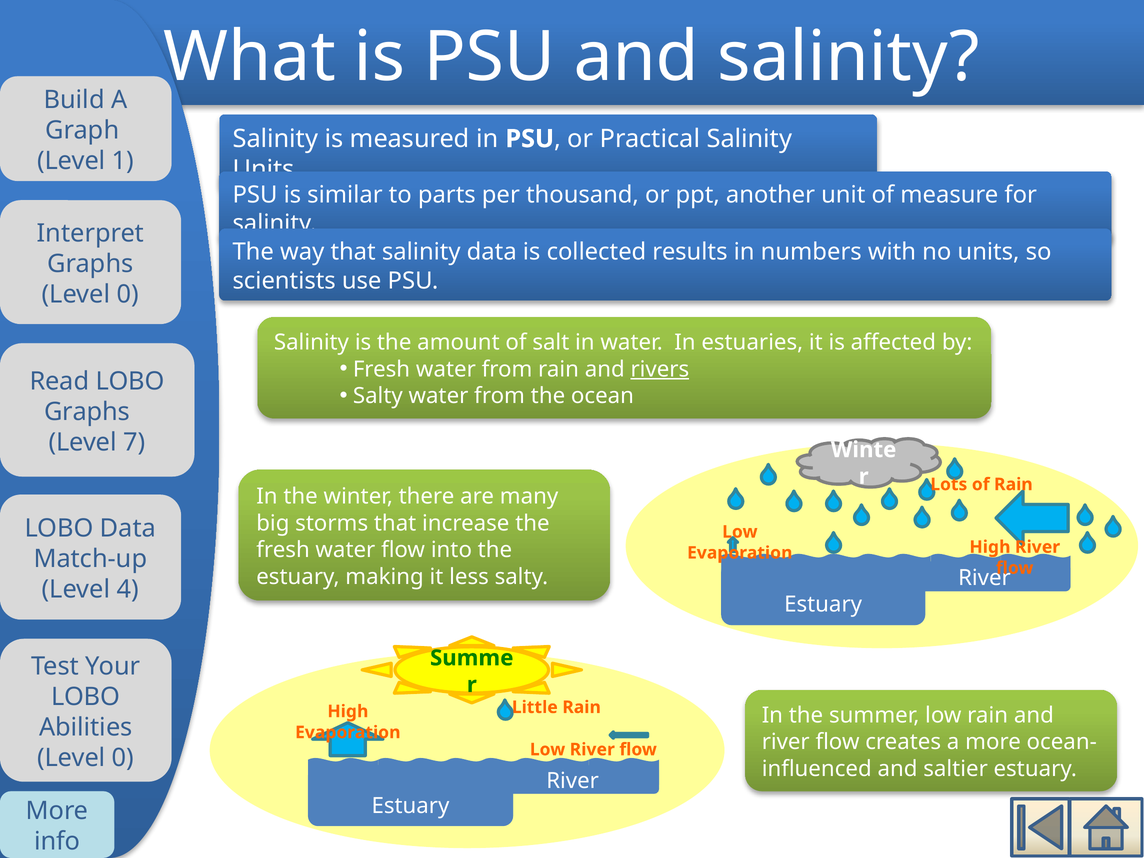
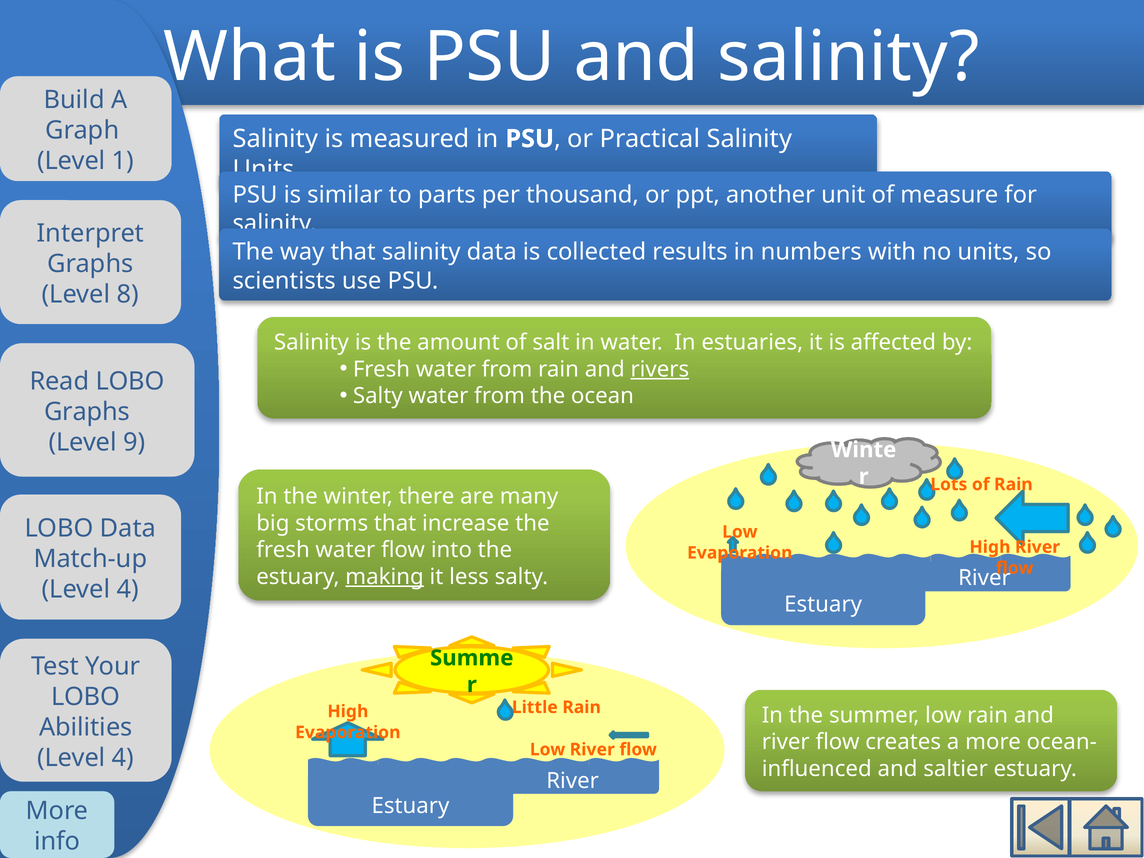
0: 0 -> 8 (128, 294)
7: 7 -> 9 (134, 442)
making underline: none -> present (385, 577)
0: 0 -> 4 (123, 758)
